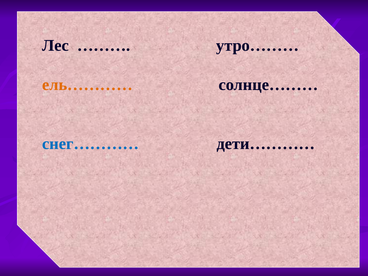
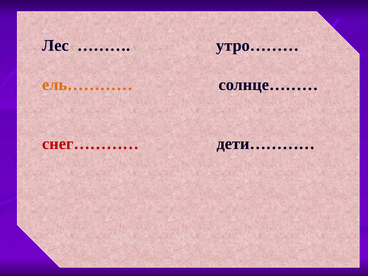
снег………… colour: blue -> red (91, 144)
